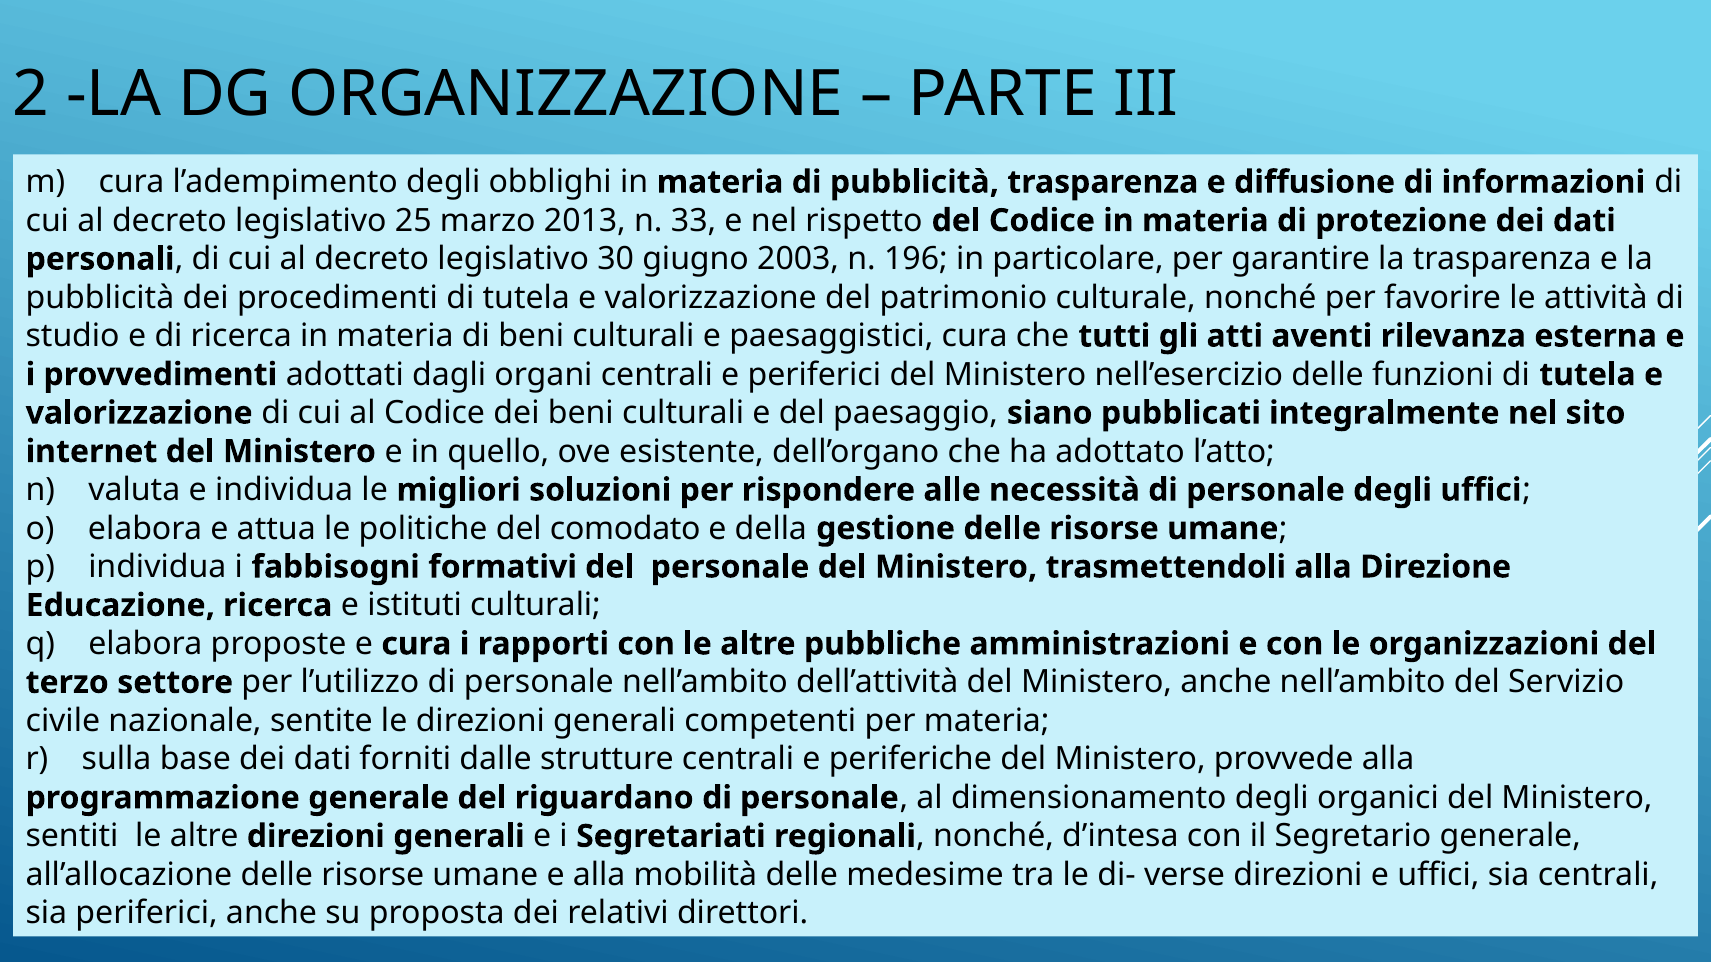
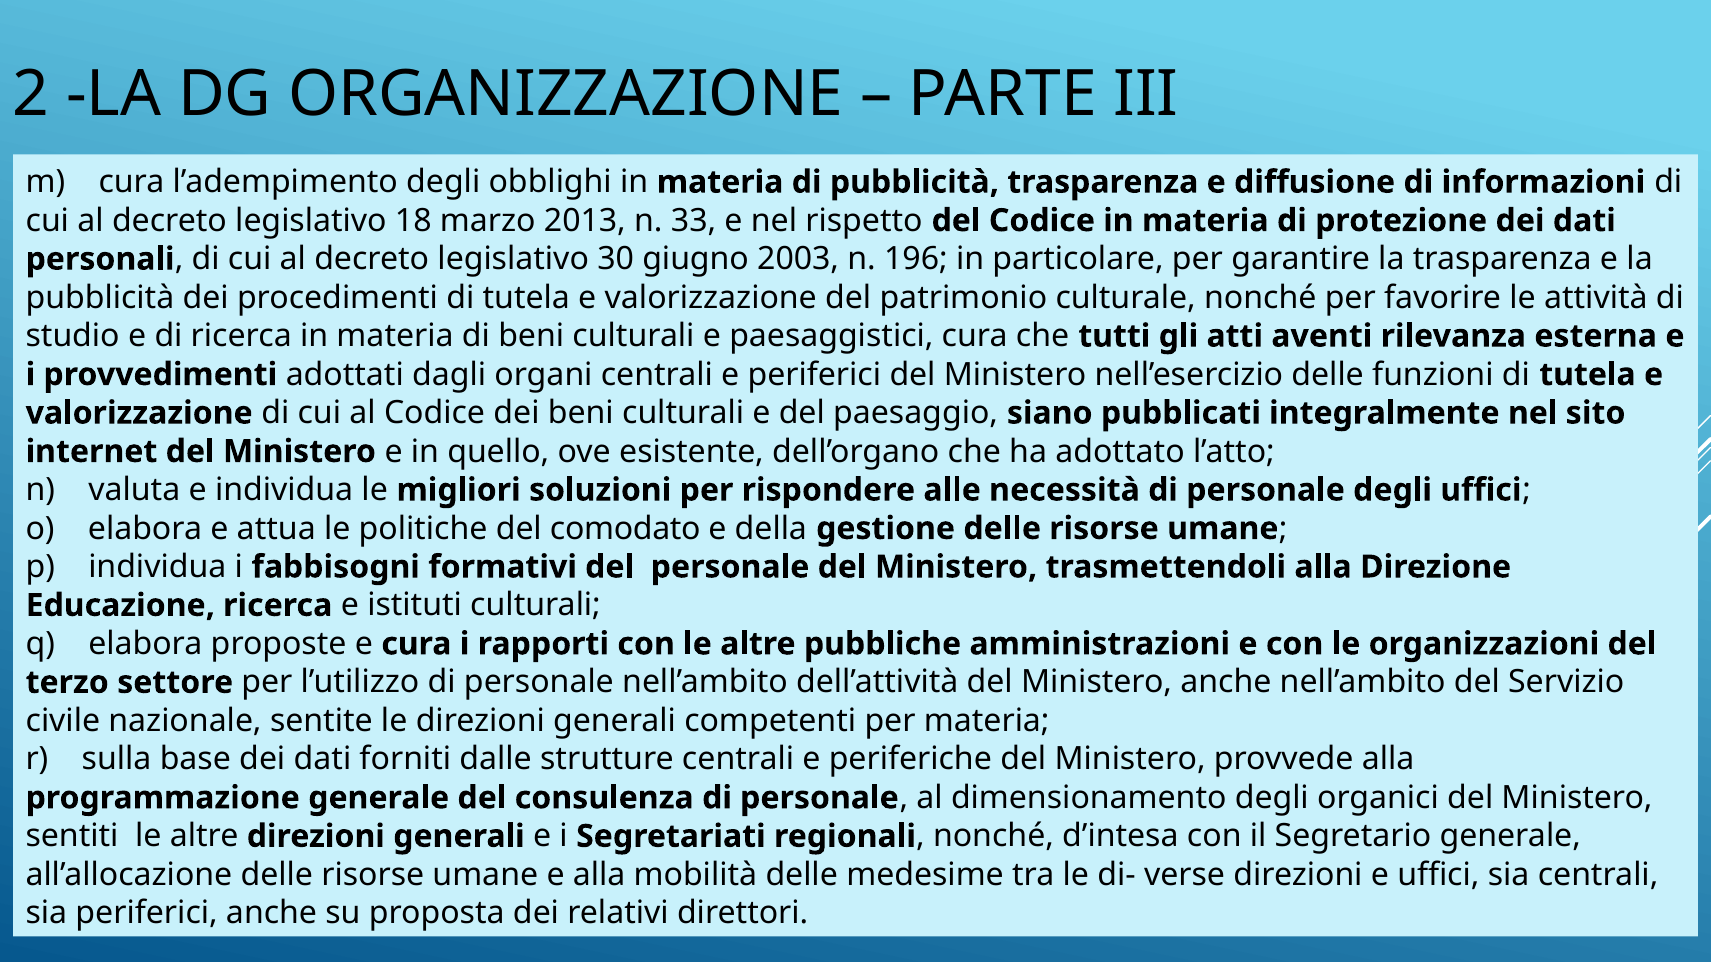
25: 25 -> 18 (413, 221)
riguardano: riguardano -> consulenza (604, 798)
